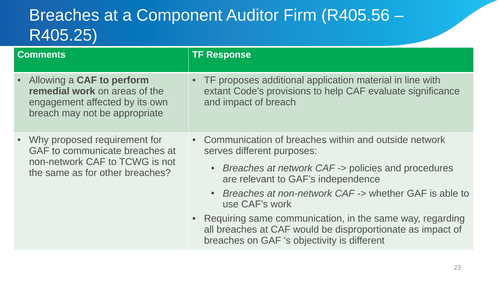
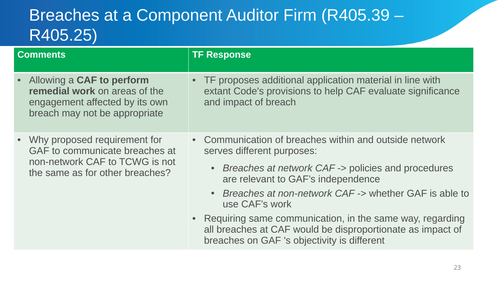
R405.56: R405.56 -> R405.39 (355, 15)
